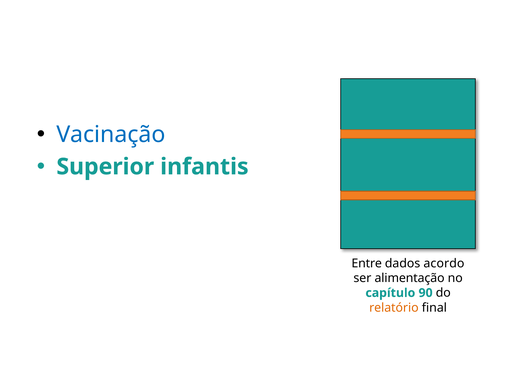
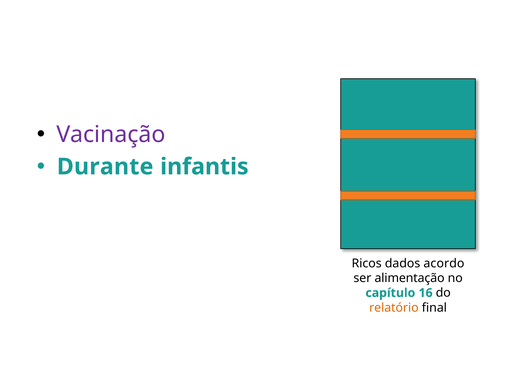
Vacinação colour: blue -> purple (111, 134)
Superior: Superior -> Durante (105, 167)
Entre: Entre -> Ricos (367, 263)
90: 90 -> 16 (426, 293)
